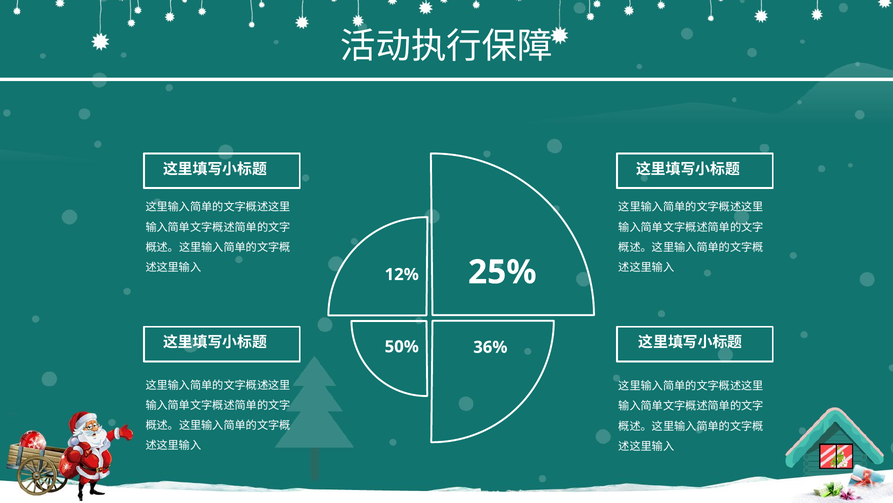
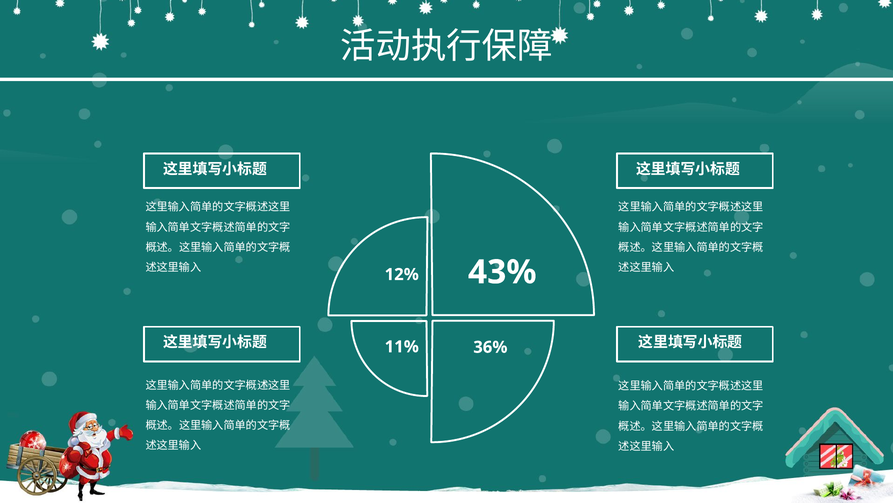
25%: 25% -> 43% (502, 272)
50%: 50% -> 11% (402, 346)
